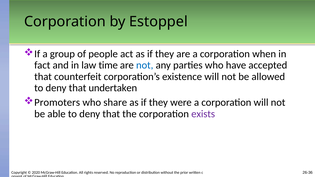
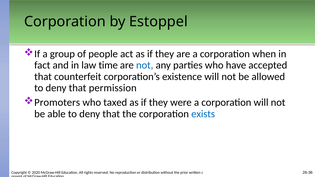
undertaken: undertaken -> permission (113, 88)
share: share -> taxed (115, 103)
exists colour: purple -> blue (203, 114)
